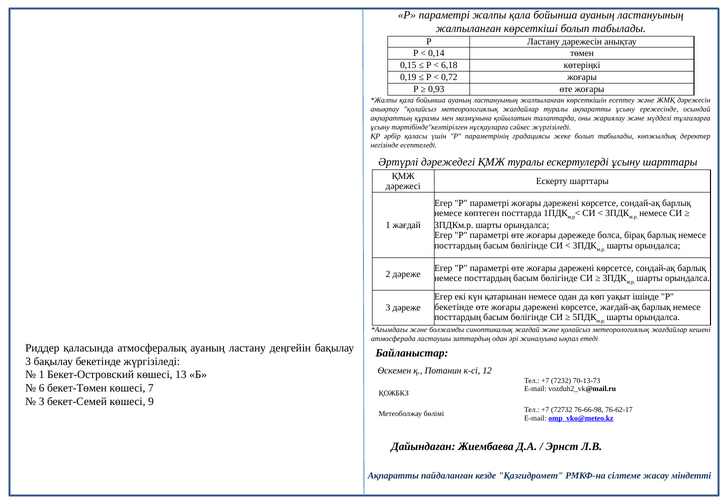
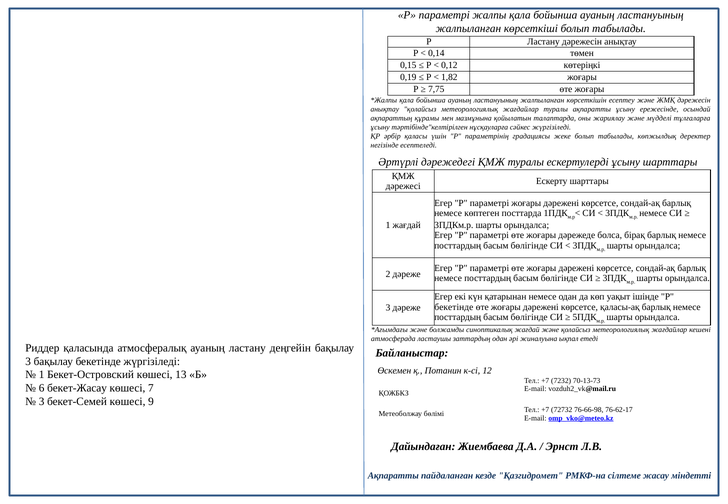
6,18: 6,18 -> 0,12 (449, 65)
0,72: 0,72 -> 1,82 (449, 77)
0,93: 0,93 -> 7,75 (436, 89)
жағдай-ақ: жағдай-ақ -> қаласы-ақ (620, 307)
бекет-Төмен: бекет-Төмен -> бекет-Жасау (77, 388)
